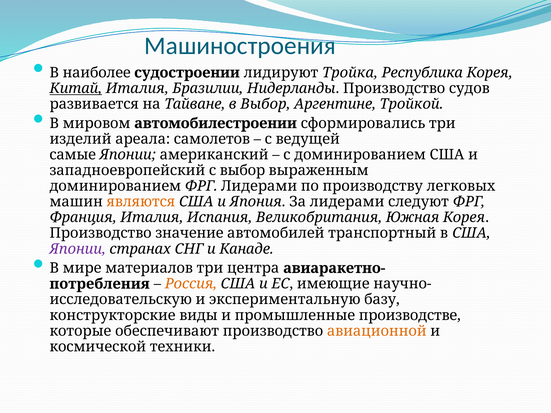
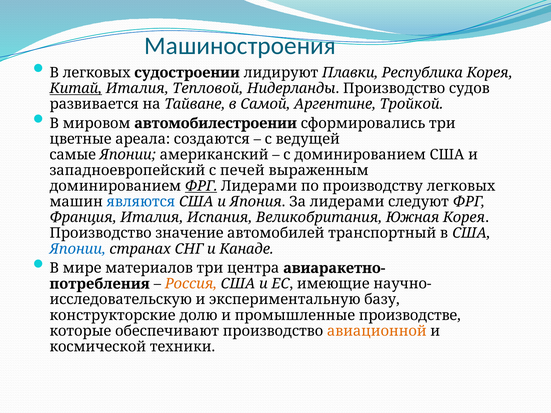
В наиболее: наиболее -> легковых (97, 73)
Тройка: Тройка -> Плавки (350, 73)
Бразилии: Бразилии -> Тепловой (208, 88)
в Выбор: Выбор -> Самой (265, 104)
изделий: изделий -> цветные (81, 139)
самолетов: самолетов -> создаются (212, 139)
с выбор: выбор -> печей (242, 171)
ФРГ underline: none -> present (201, 186)
являются colour: orange -> blue (141, 202)
Японии colour: purple -> blue (78, 249)
виды: виды -> долю (198, 315)
